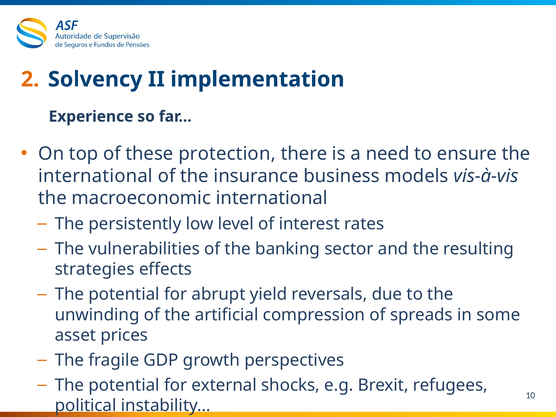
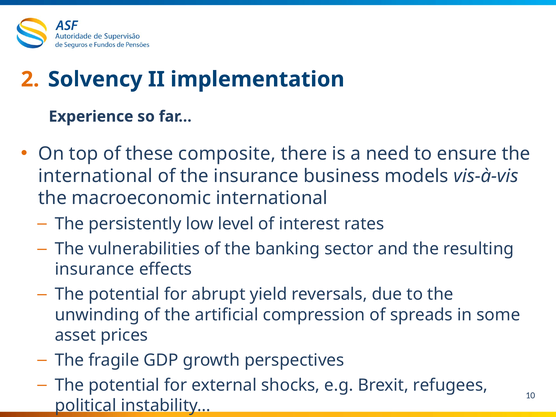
protection: protection -> composite (227, 154)
strategies: strategies -> insurance (95, 269)
